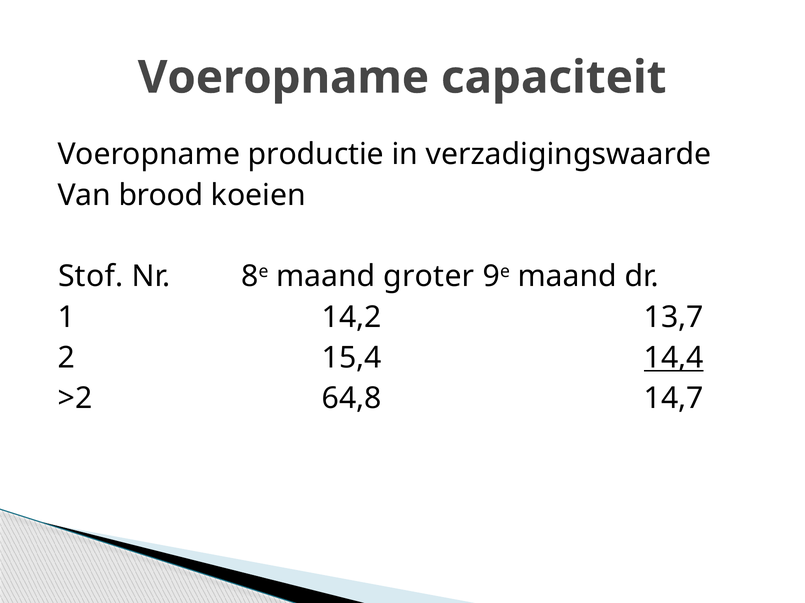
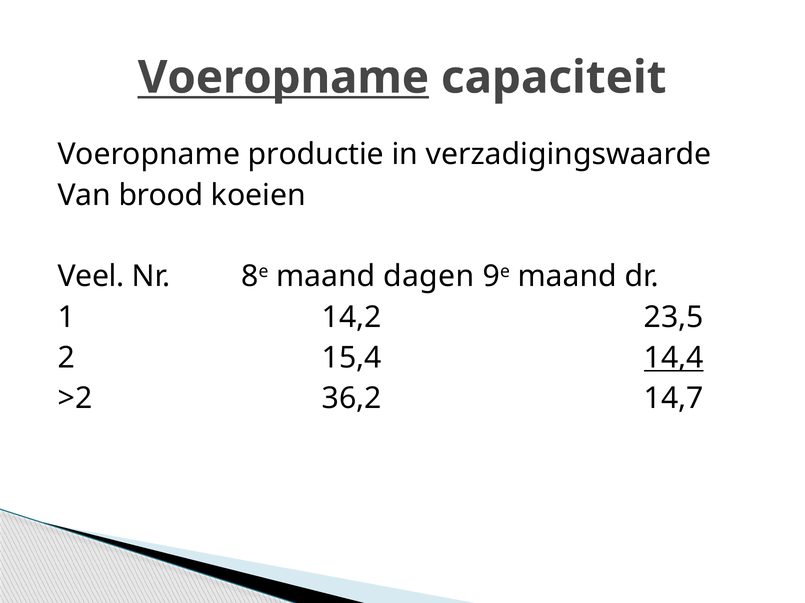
Voeropname underline: none -> present (283, 78)
Stof: Stof -> Veel (91, 277)
groter: groter -> dagen (429, 277)
13,7: 13,7 -> 23,5 (674, 318)
64,8: 64,8 -> 36,2 (352, 399)
